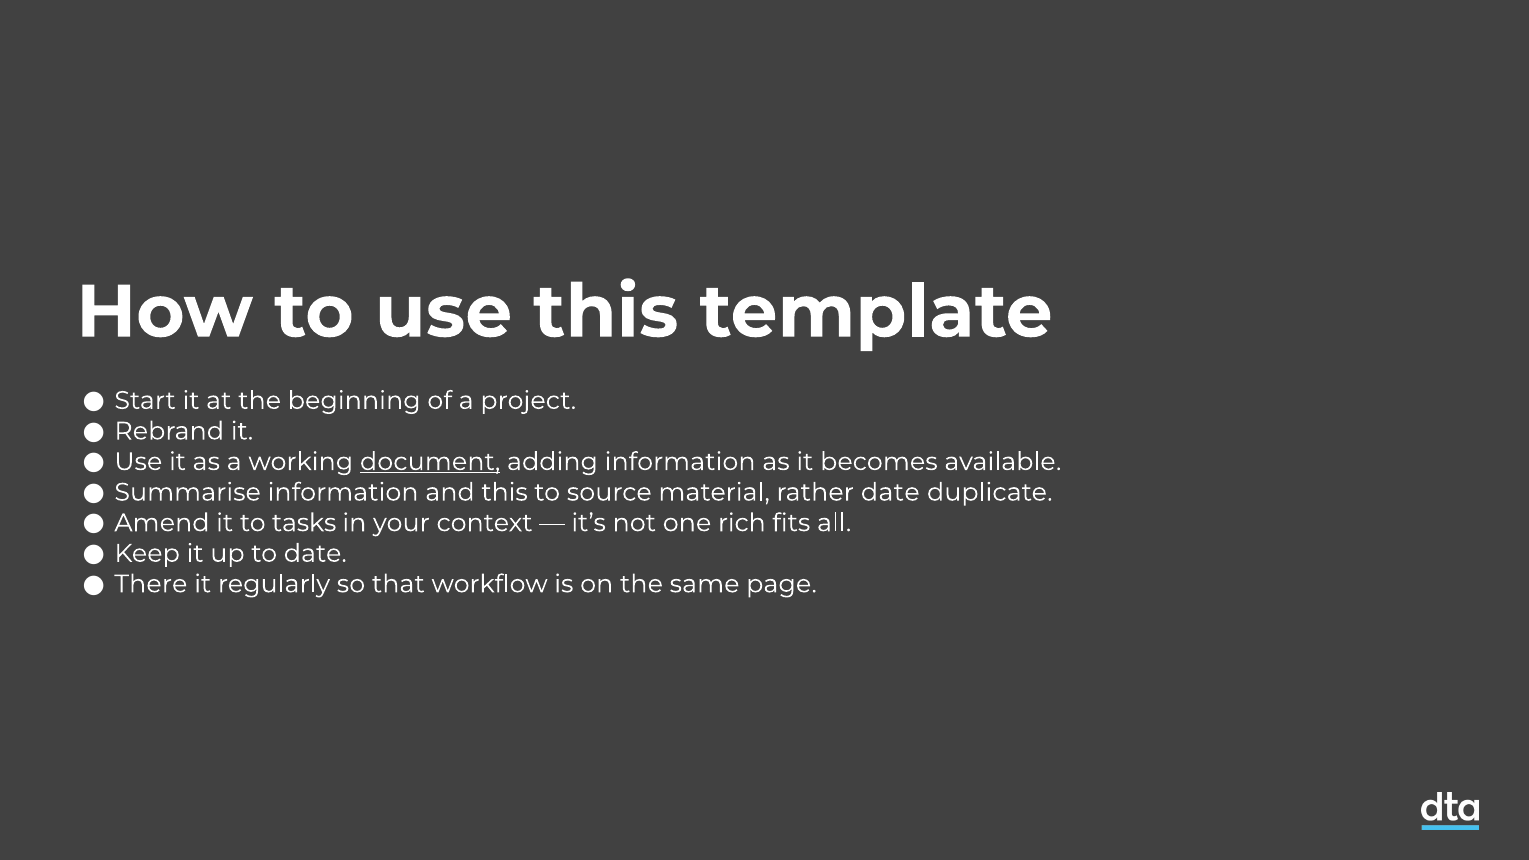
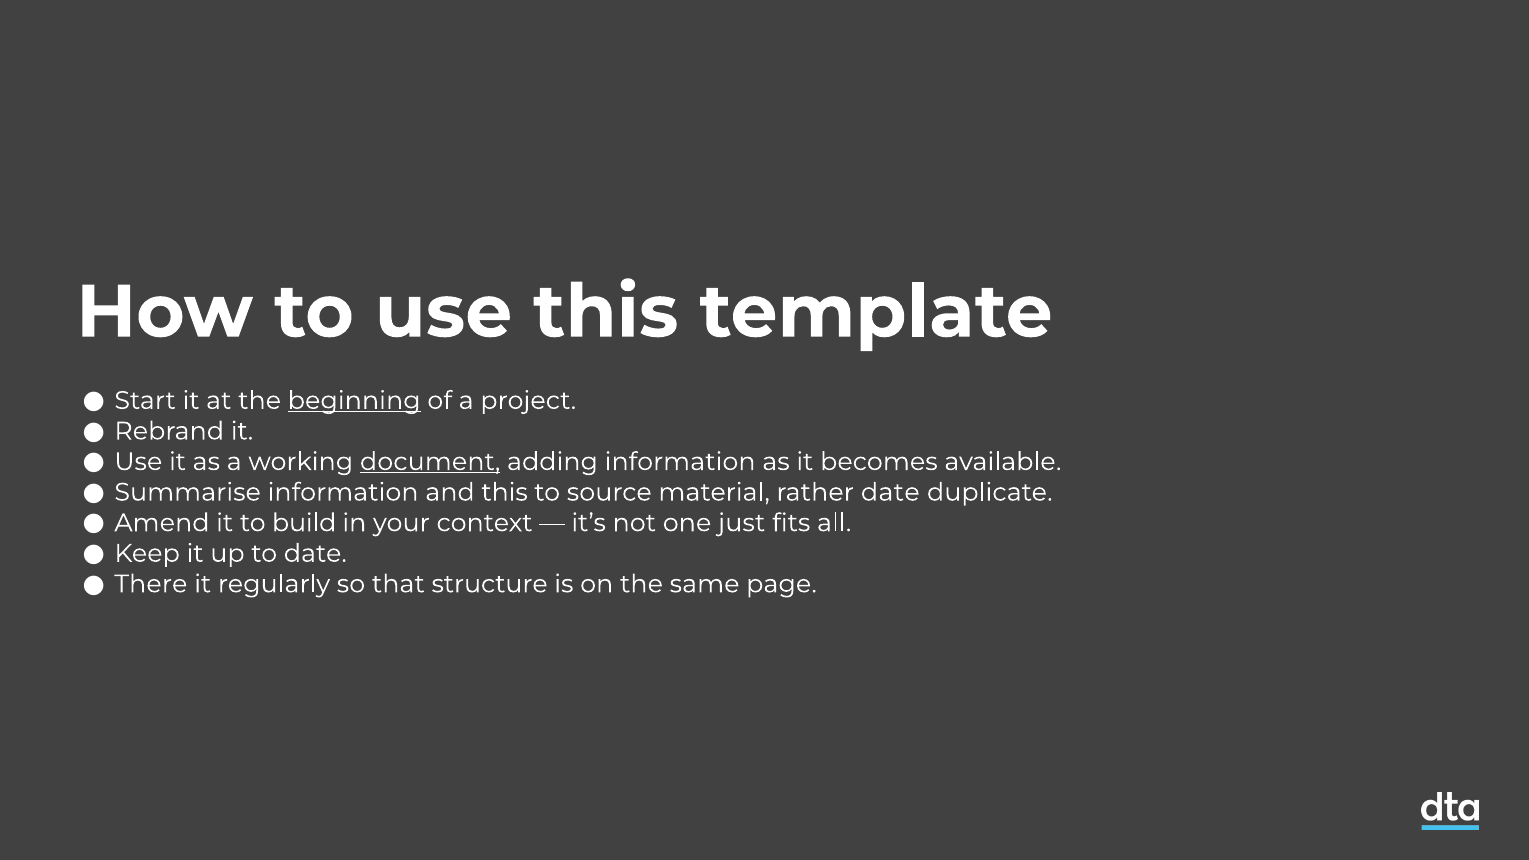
beginning underline: none -> present (354, 401)
tasks: tasks -> build (304, 523)
rich: rich -> just (742, 523)
workflow: workflow -> structure (490, 584)
